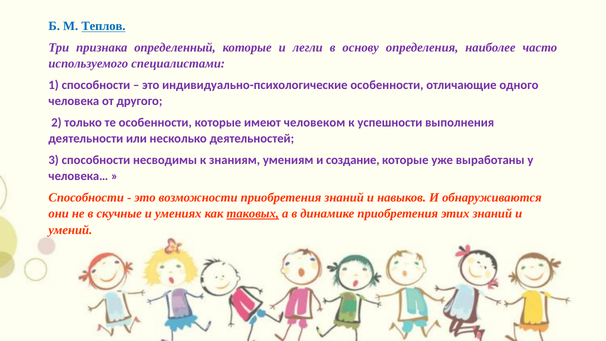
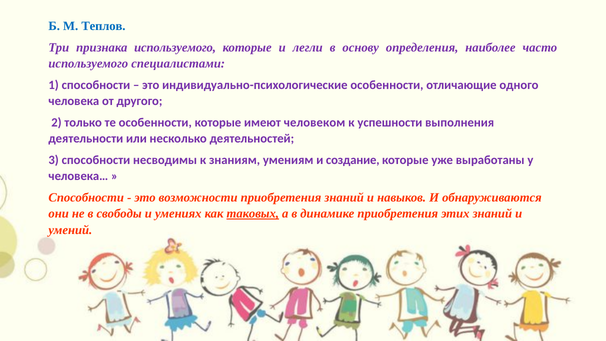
Теплов underline: present -> none (103, 26)
признака определенный: определенный -> используемого (175, 47)
скучные: скучные -> свободы (119, 214)
